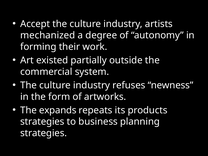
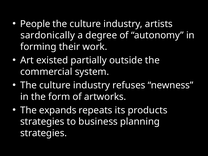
Accept: Accept -> People (35, 24)
mechanized: mechanized -> sardonically (48, 35)
